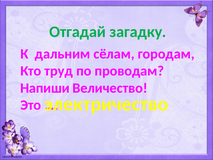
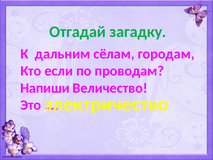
труд: труд -> если (59, 71)
